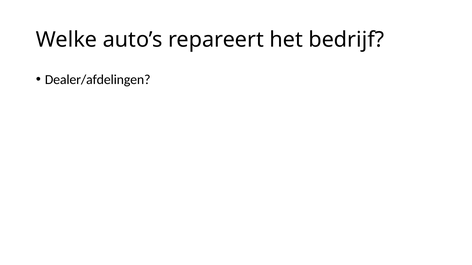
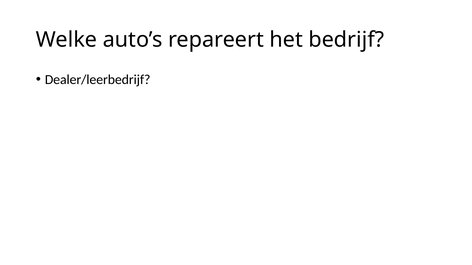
Dealer/afdelingen: Dealer/afdelingen -> Dealer/leerbedrijf (98, 80)
